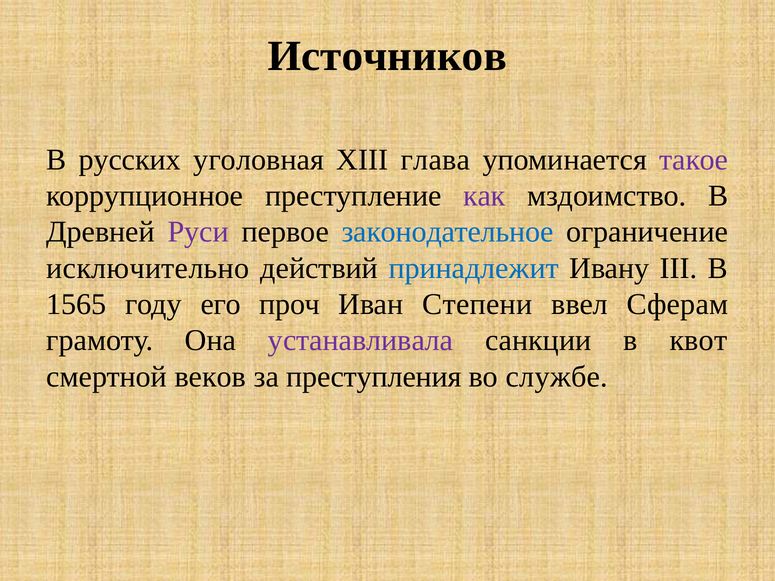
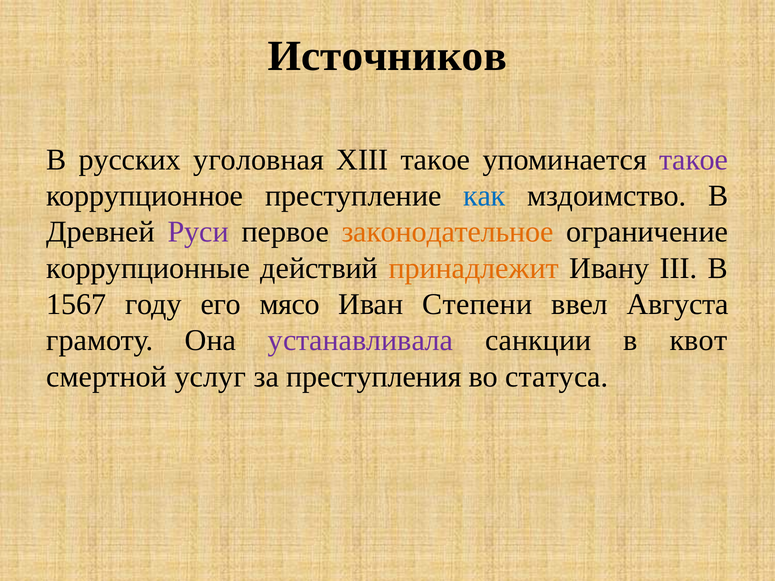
XIII глава: глава -> такое (435, 160)
как colour: purple -> blue (484, 196)
законодательное colour: blue -> orange (448, 232)
исключительно: исключительно -> коррупционные (148, 268)
принадлежит colour: blue -> orange (474, 268)
1565: 1565 -> 1567 (76, 304)
проч: проч -> мясо (290, 304)
Сферам: Сферам -> Августа (678, 304)
веков: веков -> услуг (210, 377)
службе: службе -> статуса (557, 377)
